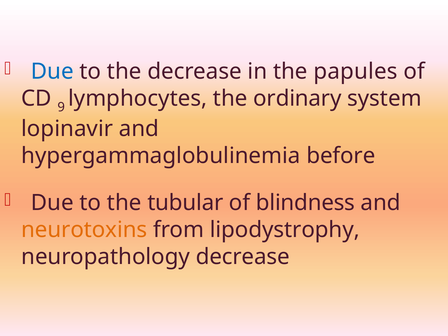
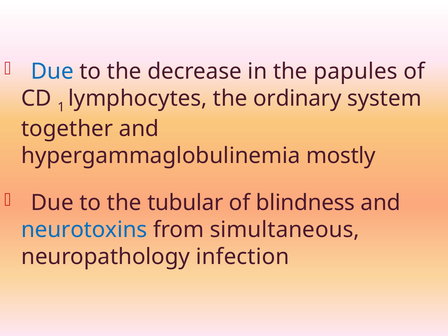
9: 9 -> 1 (61, 107)
lopinavir: lopinavir -> together (67, 129)
before: before -> mostly (341, 156)
neurotoxins colour: orange -> blue (84, 230)
lipodystrophy: lipodystrophy -> simultaneous (285, 230)
neuropathology decrease: decrease -> infection (243, 257)
